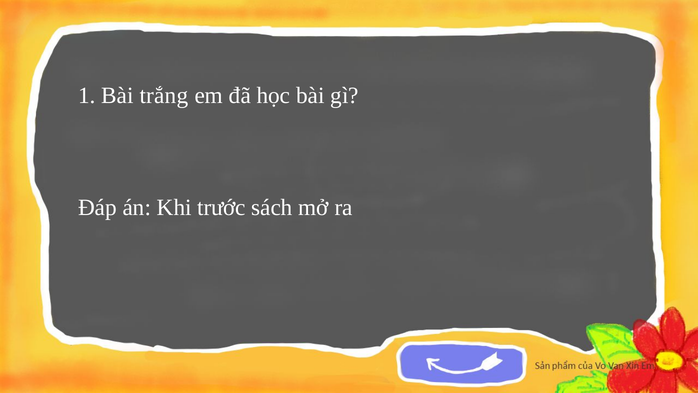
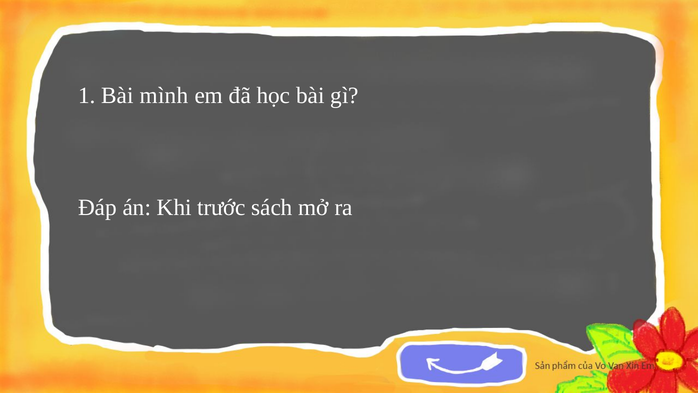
trắng: trắng -> mình (164, 96)
